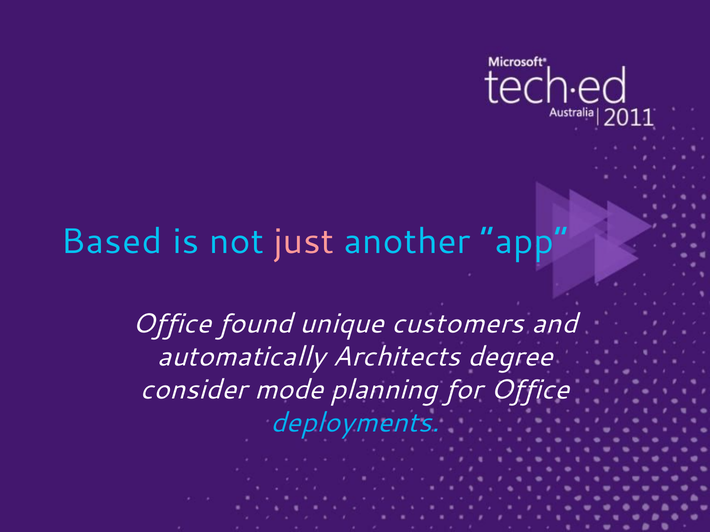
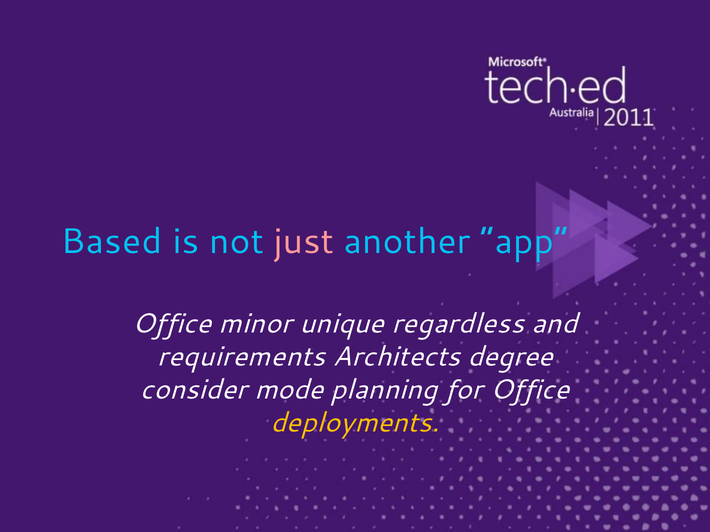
found: found -> minor (255, 324)
customers: customers -> regardless (458, 324)
automatically: automatically -> requirements (241, 357)
deployments colour: light blue -> yellow (355, 423)
